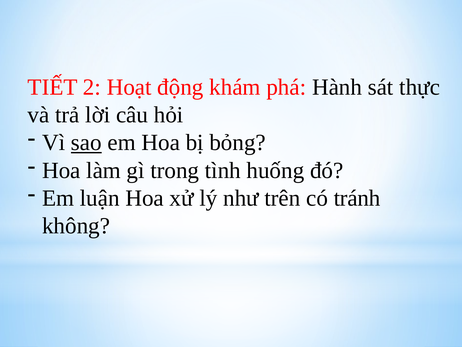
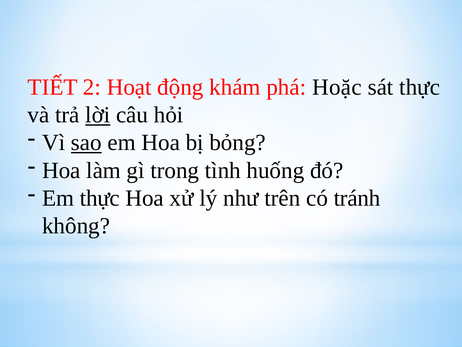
Hành: Hành -> Hoặc (337, 87)
lời underline: none -> present (98, 115)
Em luận: luận -> thực (100, 198)
